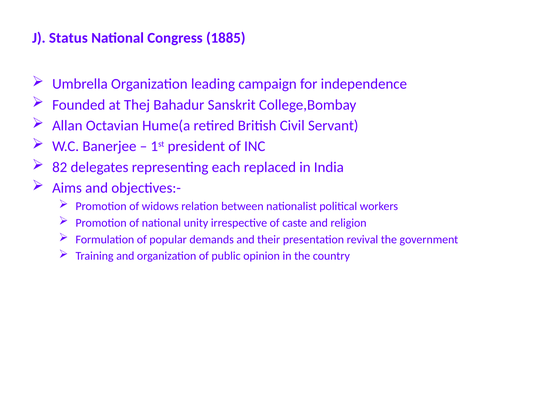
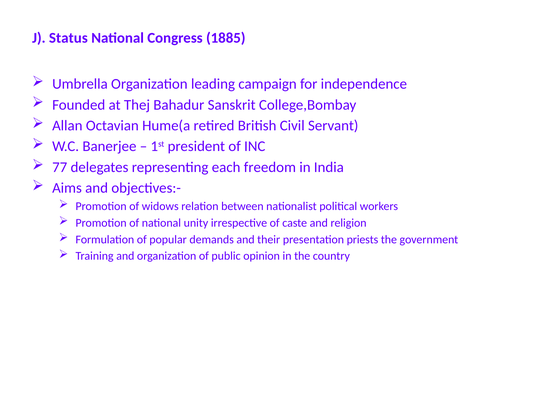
82: 82 -> 77 (60, 167)
replaced: replaced -> freedom (270, 167)
revival: revival -> priests (362, 240)
